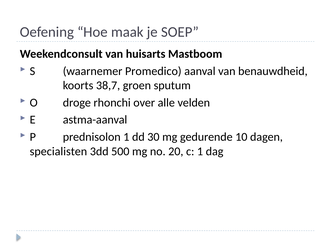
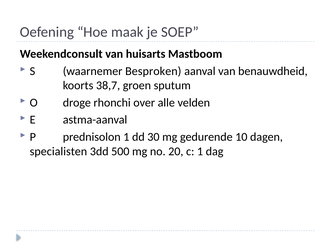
Promedico: Promedico -> Besproken (153, 71)
